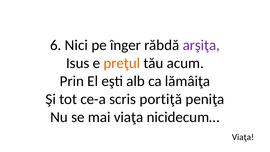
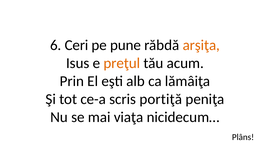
Nici: Nici -> Ceri (77, 45)
înger: înger -> pune (126, 45)
arşiţa colour: purple -> orange (201, 45)
Viaţa: Viaţa -> Plâns (243, 137)
